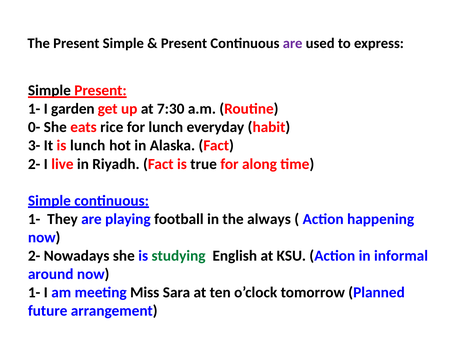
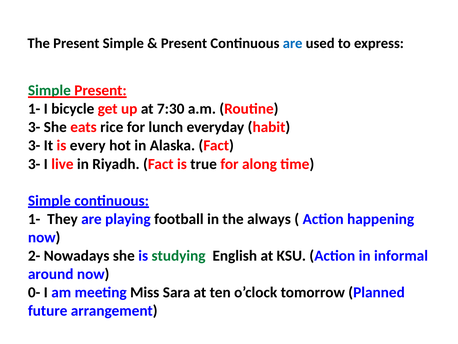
are colour: purple -> blue (293, 43)
Simple colour: black -> green (49, 90)
garden: garden -> bicycle (73, 109)
0-: 0- -> 3- (34, 127)
is lunch: lunch -> every (88, 145)
2-: 2- -> 3- (34, 164)
1-: 1- -> 0- (34, 292)
